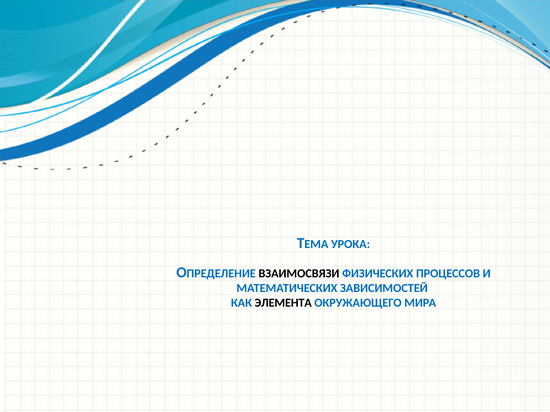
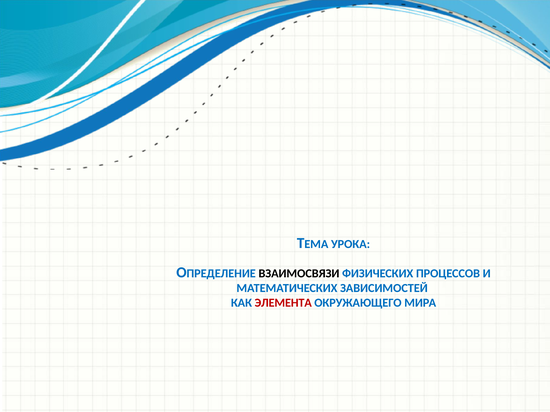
ЭЛЕМЕНТА colour: black -> red (283, 303)
